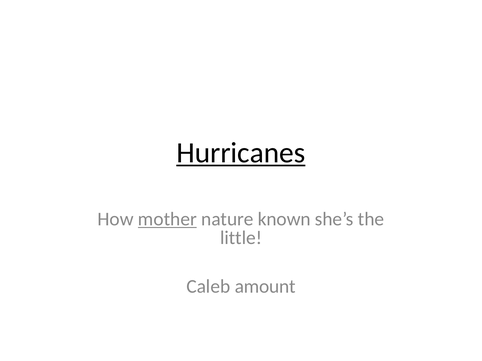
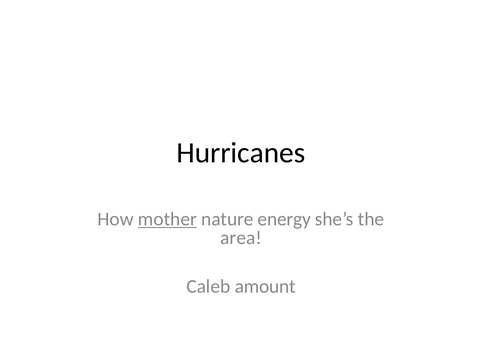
Hurricanes underline: present -> none (241, 153)
known: known -> energy (284, 219)
little: little -> area (241, 238)
